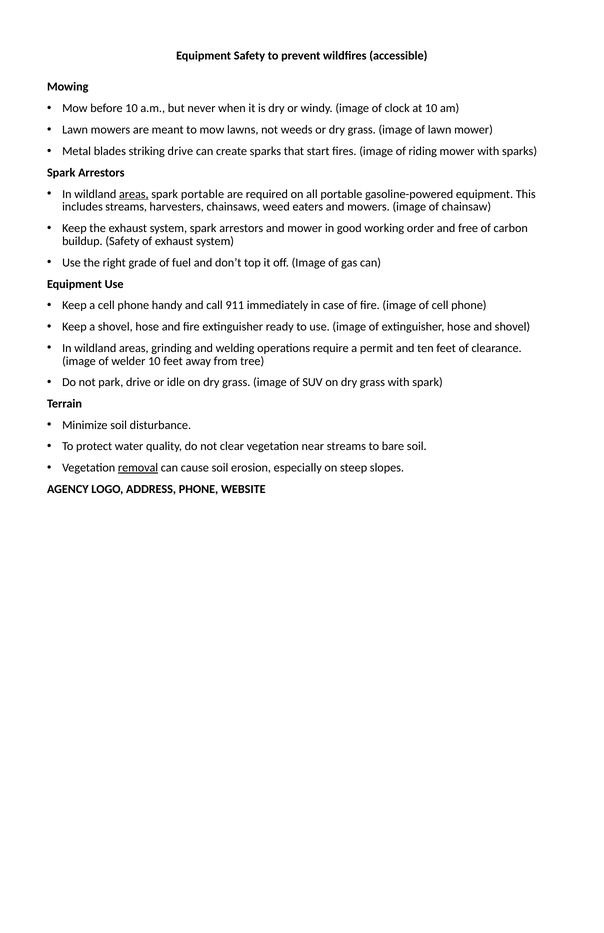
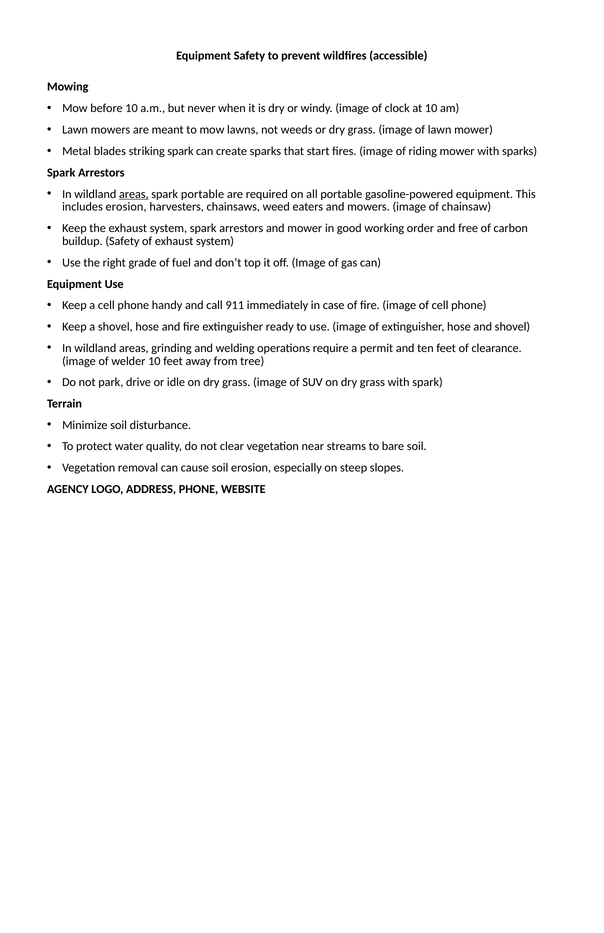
striking drive: drive -> spark (180, 151)
includes streams: streams -> erosion (126, 207)
removal underline: present -> none (138, 468)
